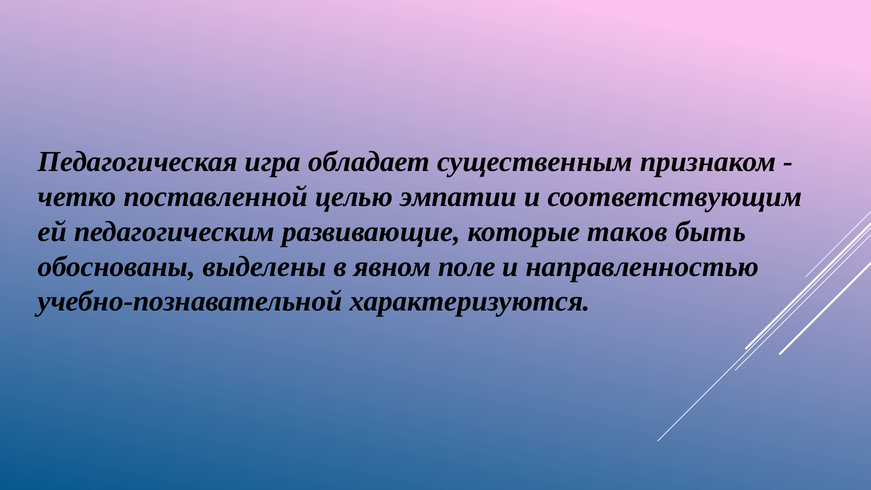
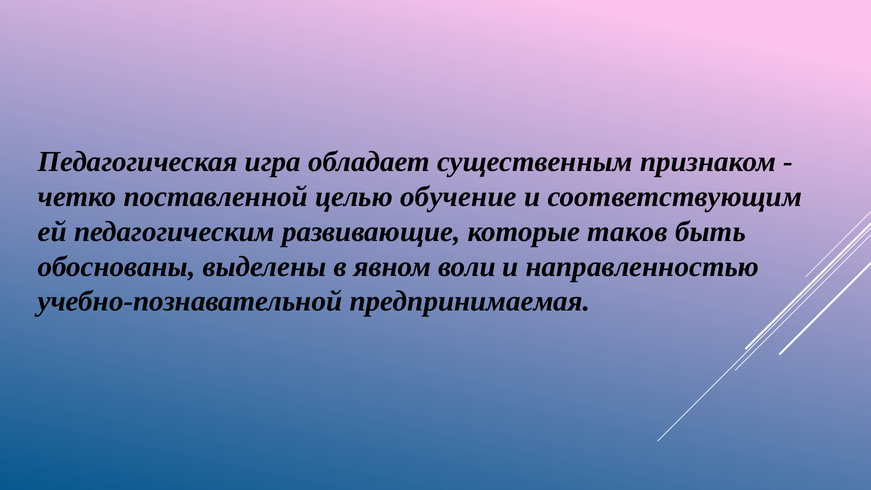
эмпатии: эмпатии -> обучение (458, 197)
поле: поле -> воли (467, 266)
характеризуются: характеризуются -> предпринимаемая (470, 301)
